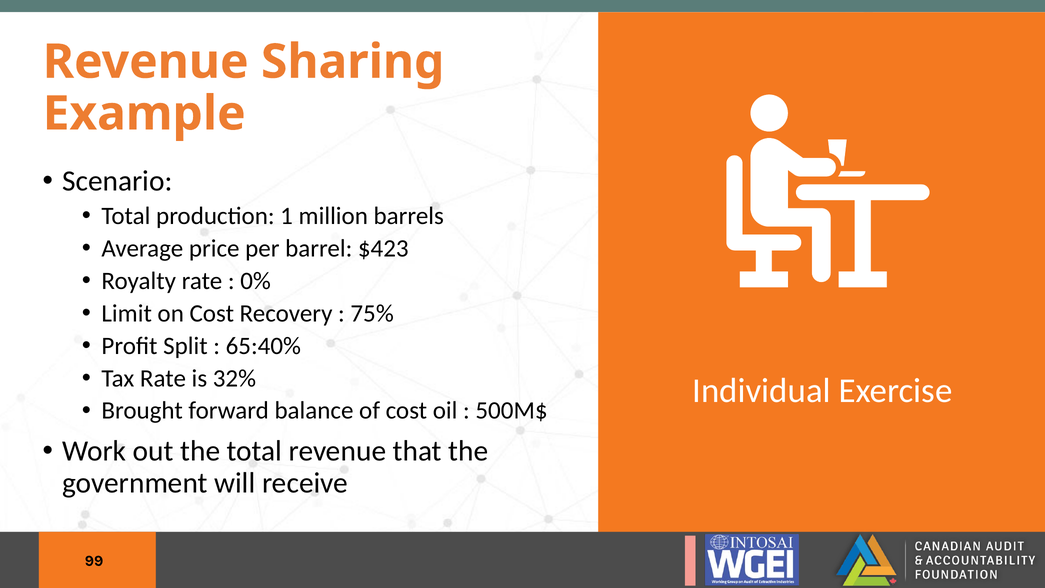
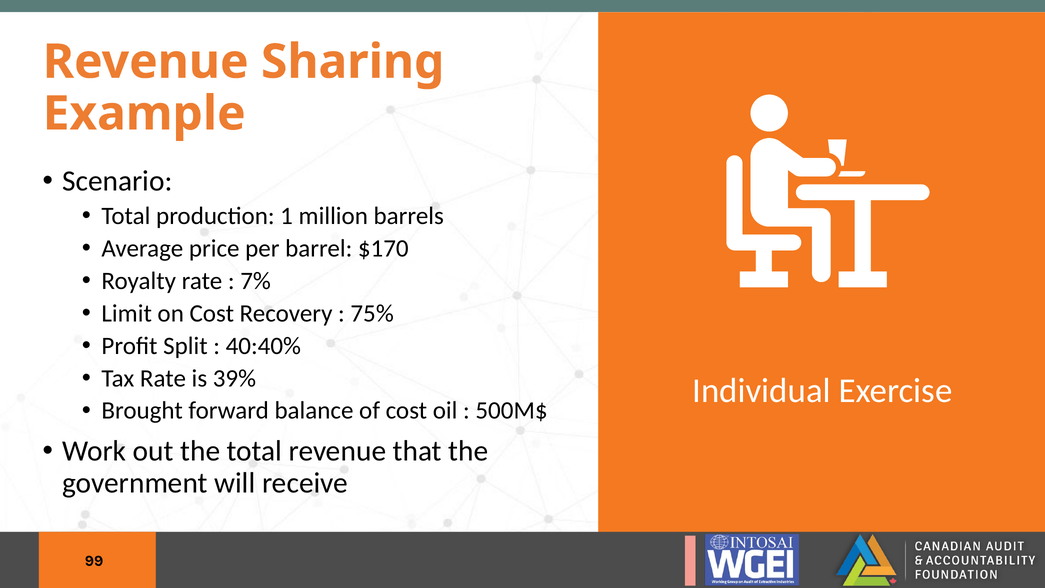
$423: $423 -> $170 (383, 248)
0%: 0% -> 7% (256, 281)
65:40%: 65:40% -> 40:40% (263, 346)
32%: 32% -> 39% (234, 378)
